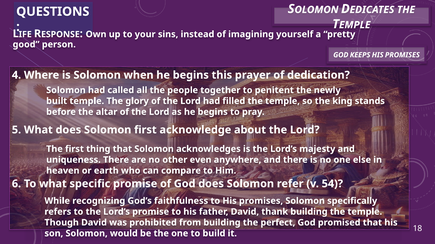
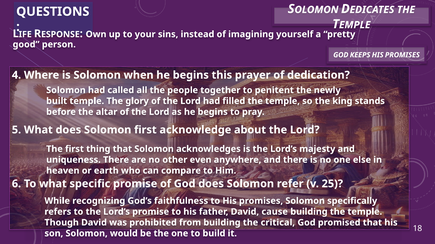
54: 54 -> 25 (332, 184)
thank: thank -> cause (275, 212)
perfect: perfect -> critical (278, 223)
